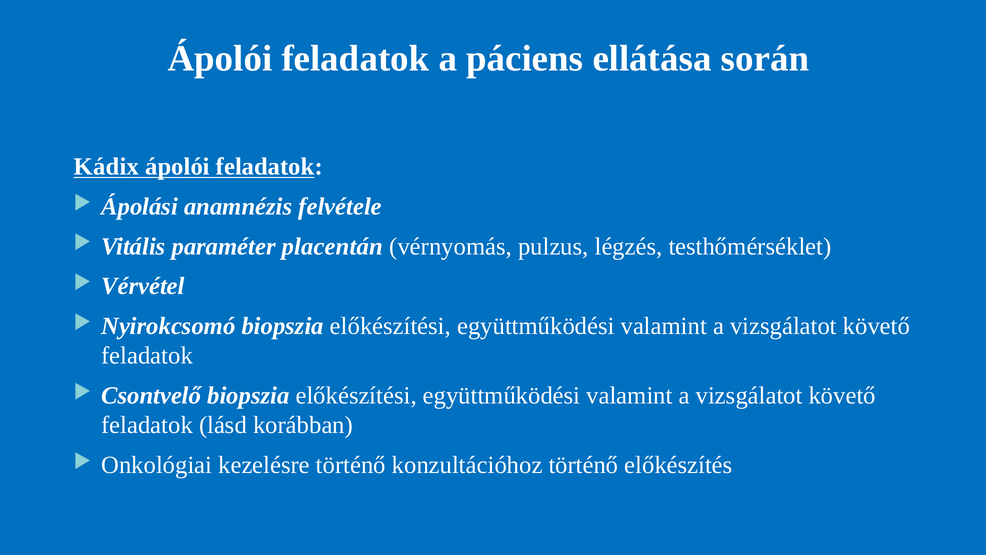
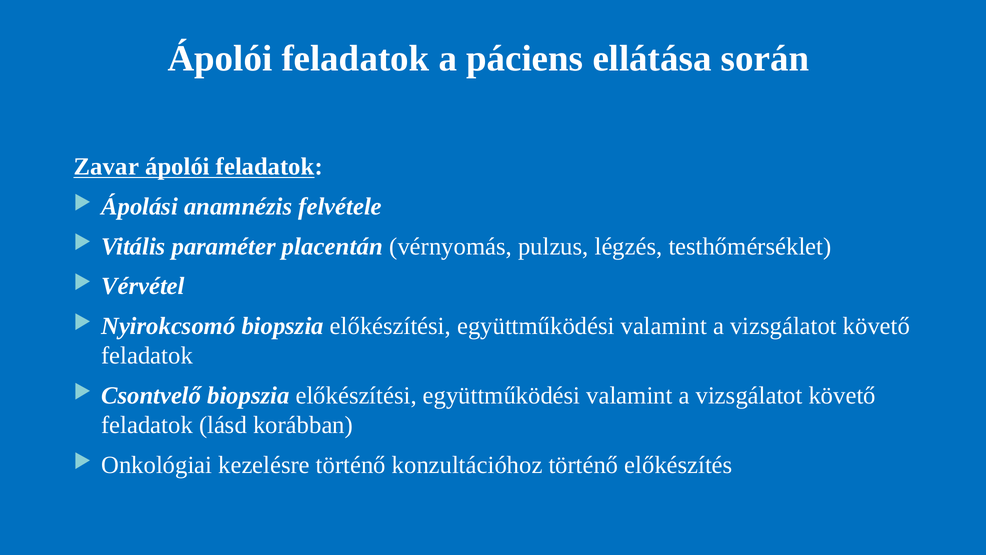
Kádix: Kádix -> Zavar (106, 167)
